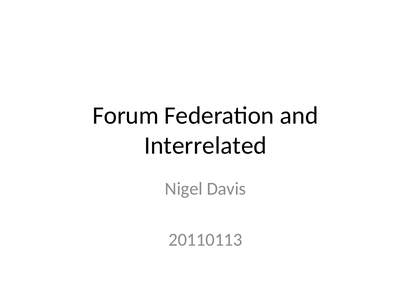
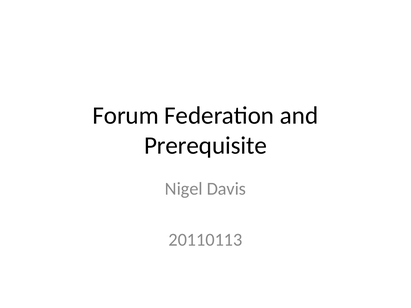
Interrelated: Interrelated -> Prerequisite (205, 146)
